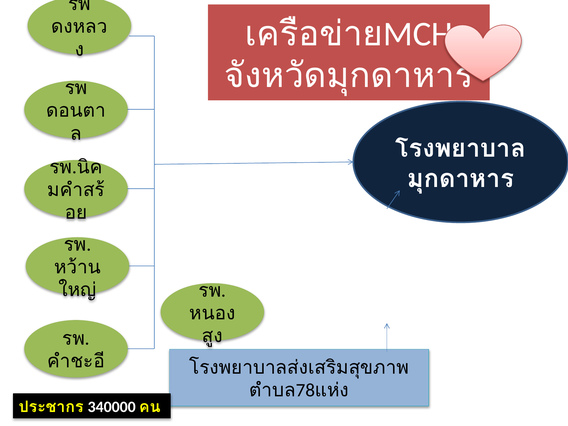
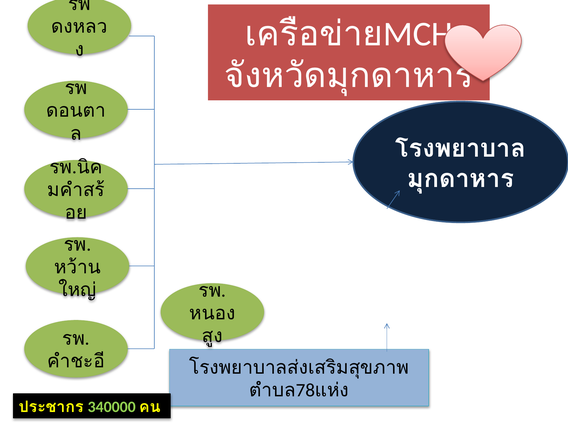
340000 colour: white -> light green (112, 407)
